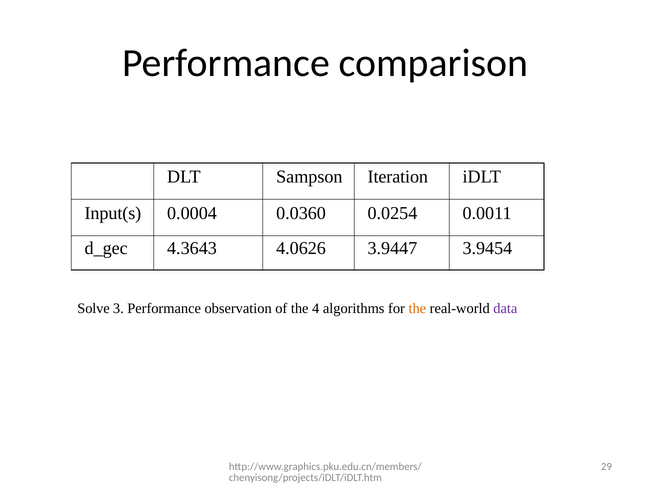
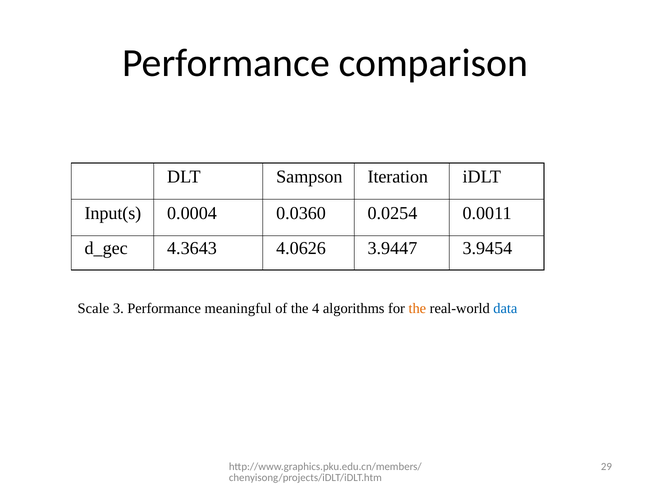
Solve: Solve -> Scale (93, 308)
observation: observation -> meaningful (238, 308)
data colour: purple -> blue (505, 308)
